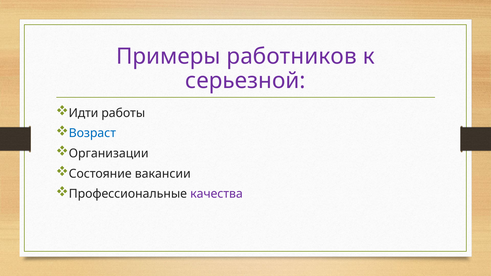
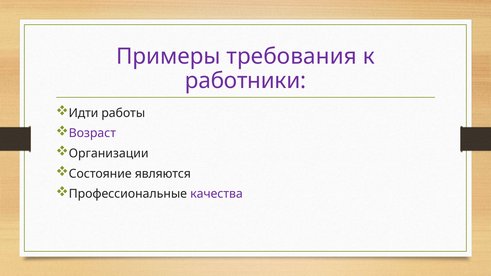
работников: работников -> требования (292, 57)
серьезной: серьезной -> работники (246, 81)
Возраст colour: blue -> purple (92, 133)
вакансии: вакансии -> являются (163, 174)
